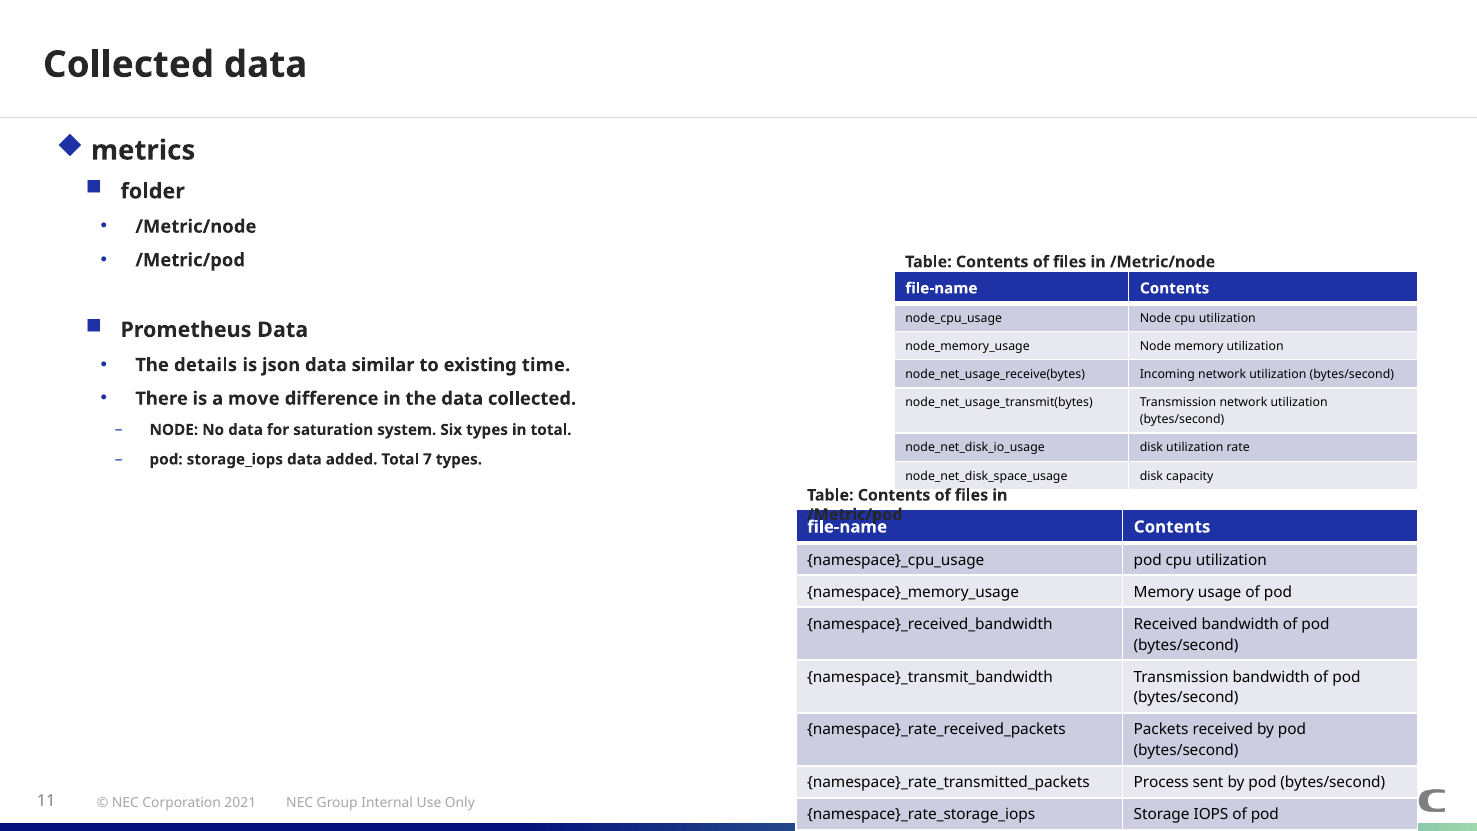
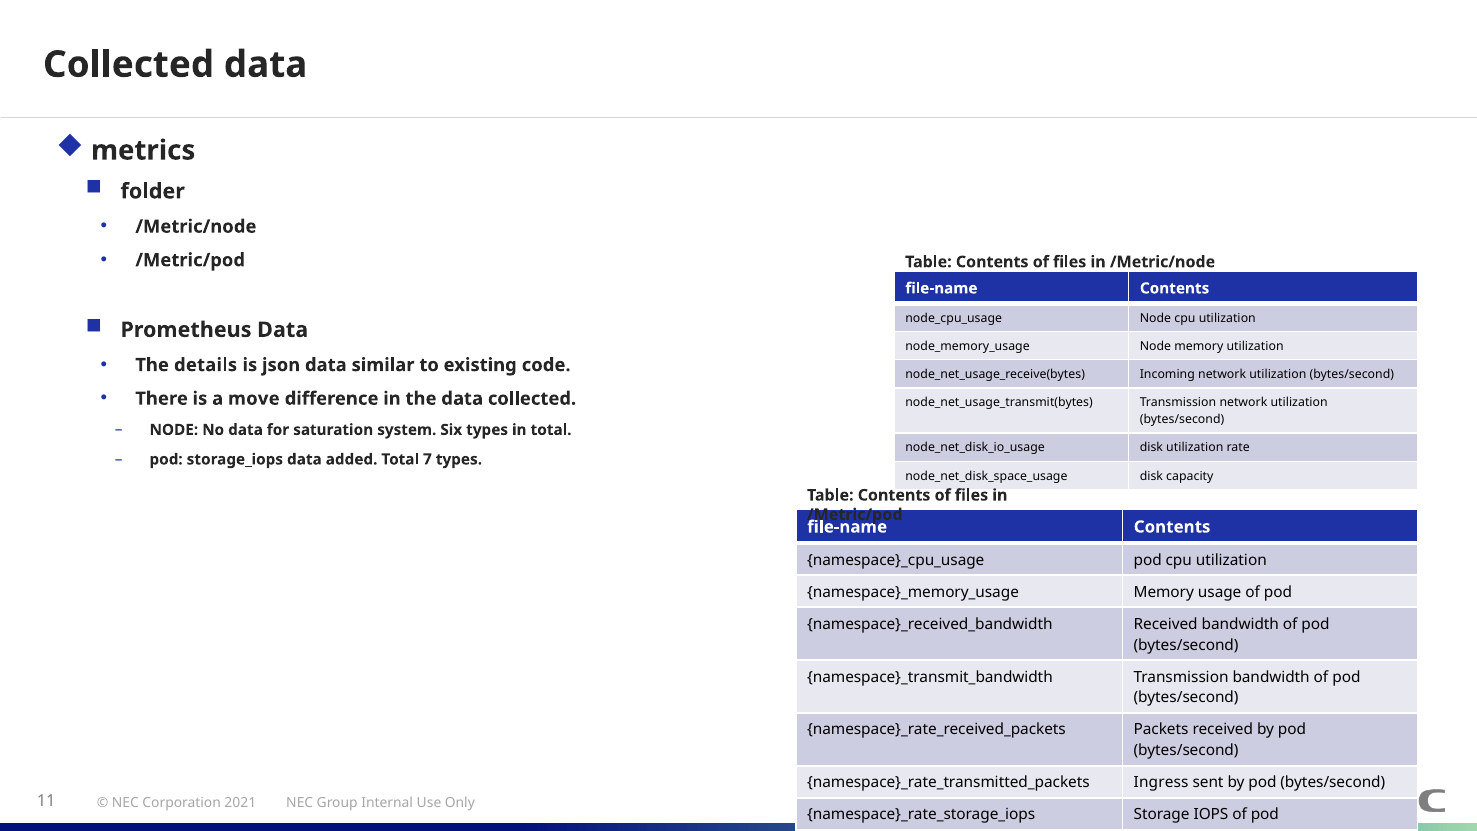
time: time -> code (546, 365)
Process: Process -> Ingress (1161, 783)
